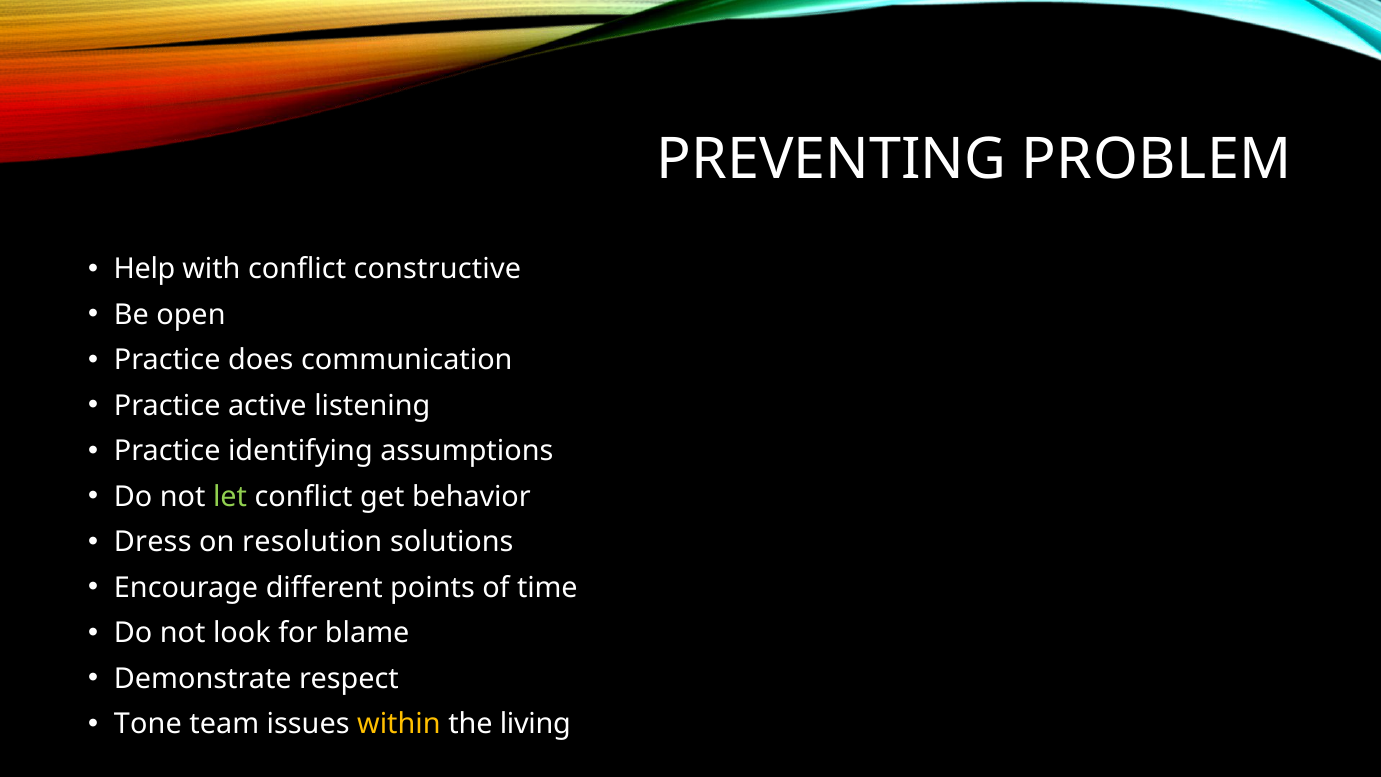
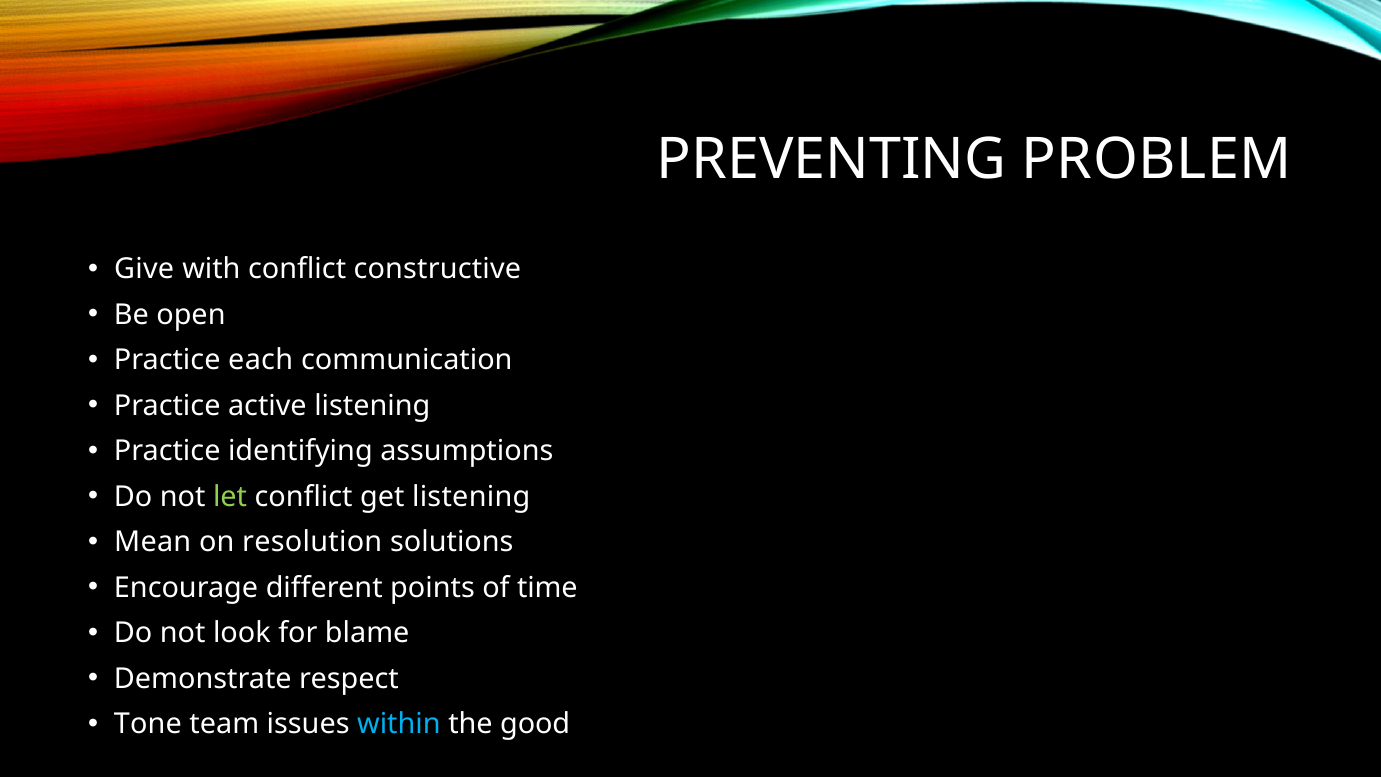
Help: Help -> Give (144, 269)
does: does -> each (261, 360)
get behavior: behavior -> listening (471, 496)
Dress: Dress -> Mean (153, 542)
within colour: yellow -> light blue (399, 724)
living: living -> good (535, 724)
